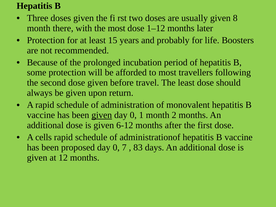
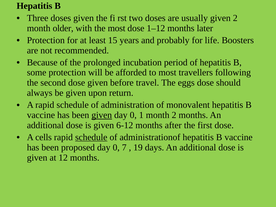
given 8: 8 -> 2 (235, 18)
there: there -> older (63, 28)
The least: least -> eggs (186, 83)
schedule underline: none -> present (91, 137)
83: 83 -> 19 (138, 147)
